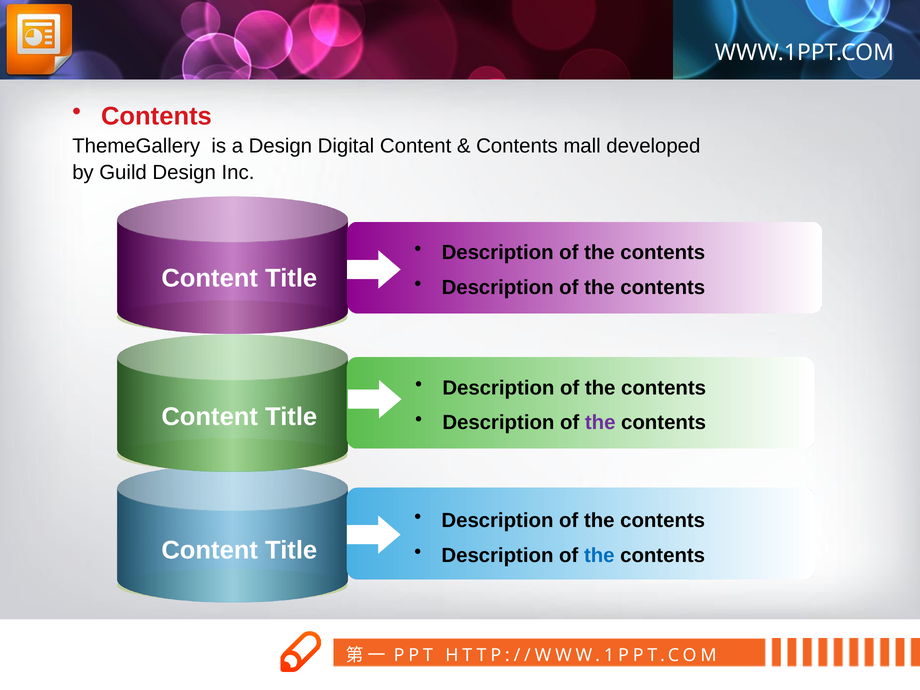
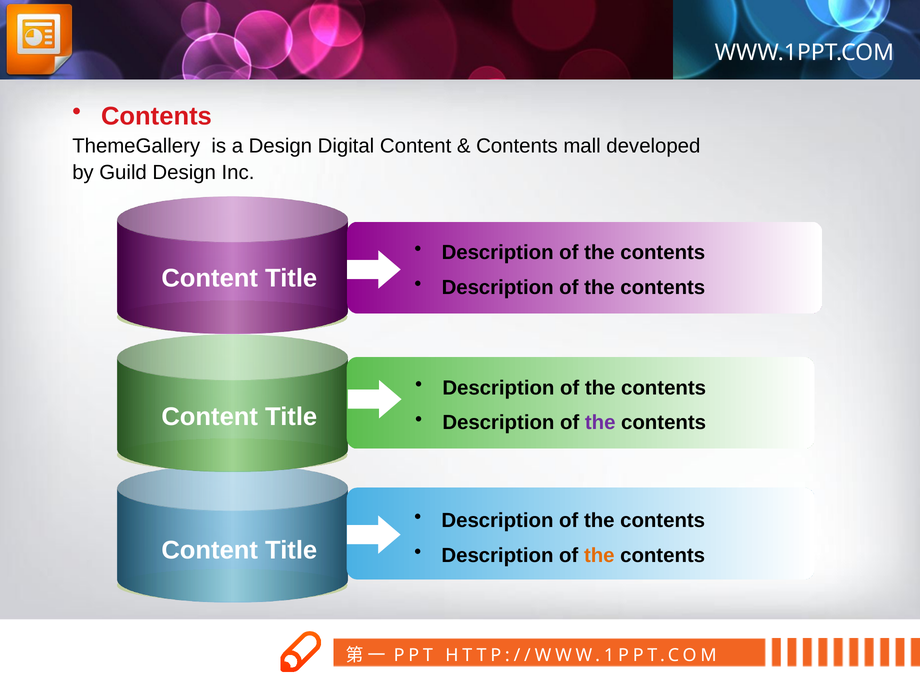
the colour: blue -> orange (599, 555)
